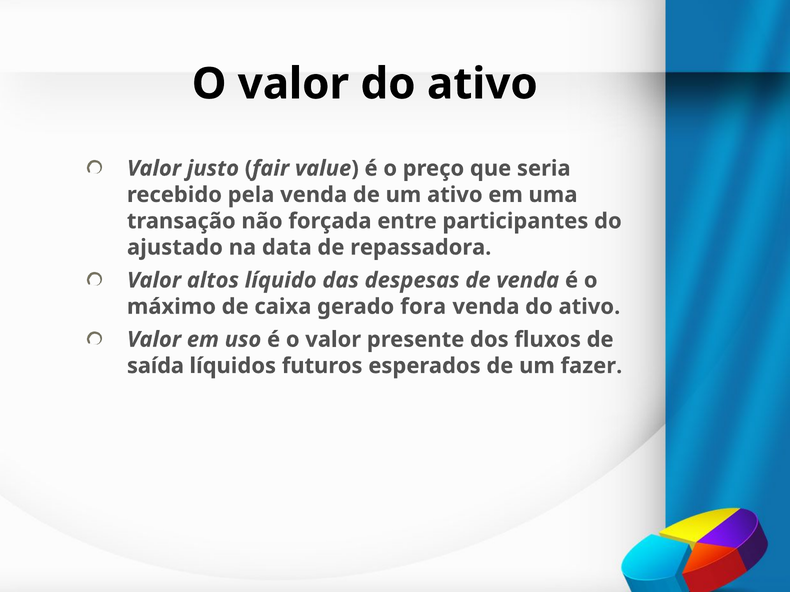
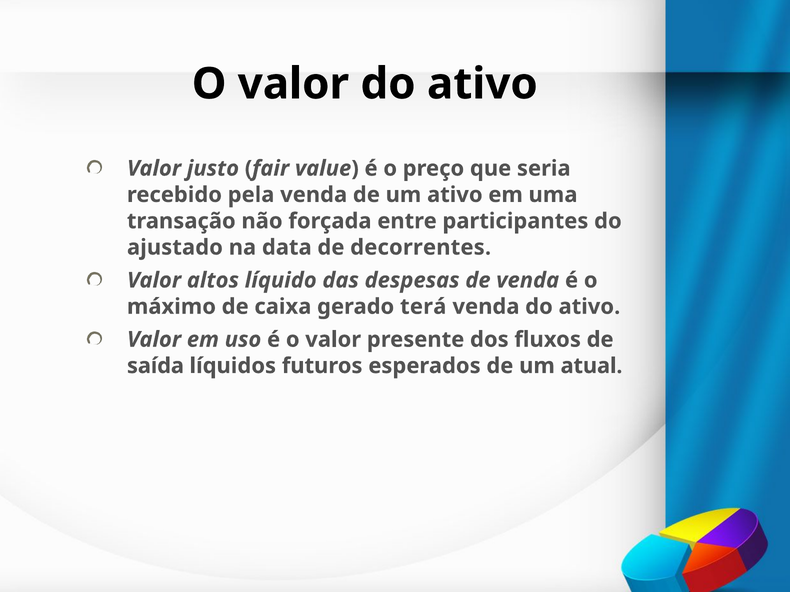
repassadora: repassadora -> decorrentes (421, 248)
fora: fora -> terá (423, 307)
fazer: fazer -> atual (592, 366)
